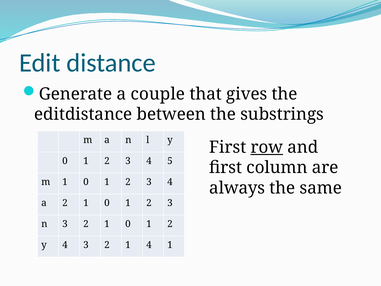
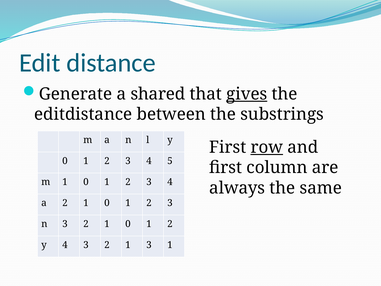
couple: couple -> shared (158, 94)
gives underline: none -> present (247, 94)
1 4: 4 -> 3 (149, 245)
